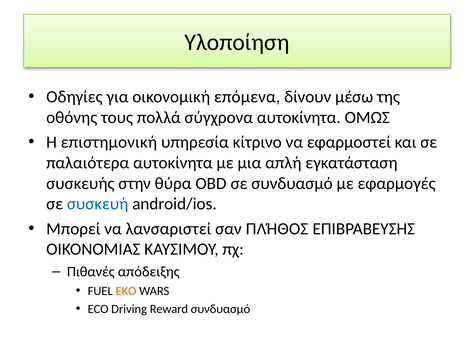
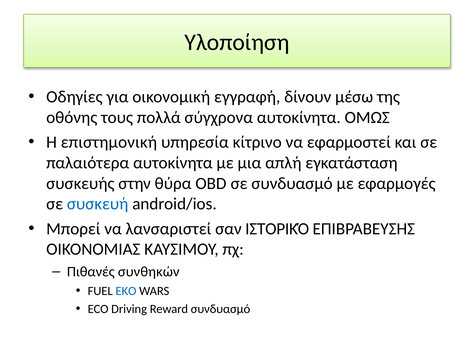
επόμενα: επόμενα -> εγγραφή (247, 97)
ΠΛΉΘΟΣ: ΠΛΉΘΟΣ -> ΙΣΤΟΡΙΚΌ (277, 228)
απόδειξης: απόδειξης -> συνθηκών (149, 271)
EΚO colour: orange -> blue (126, 291)
